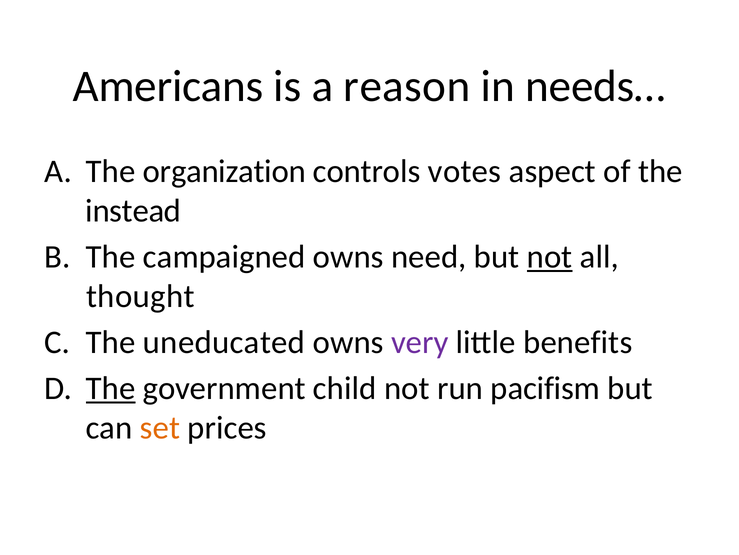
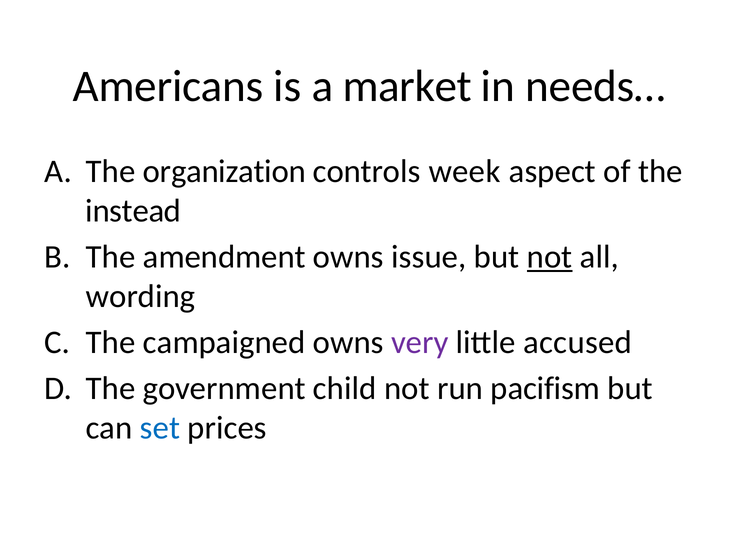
reason: reason -> market (407, 86)
votes: votes -> week (465, 171)
campaigned: campaigned -> amendment (224, 256)
need: need -> issue (429, 256)
thought: thought -> wording (141, 296)
uneducated: uneducated -> campaigned (224, 342)
benefits: benefits -> accused (578, 342)
The underline: present -> none (111, 388)
set colour: orange -> blue (160, 427)
